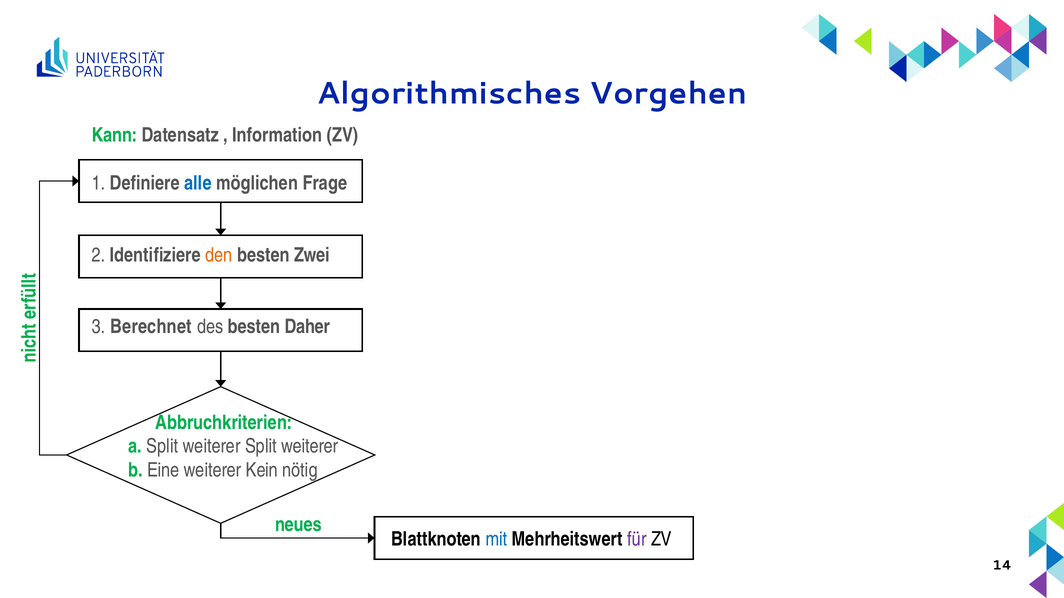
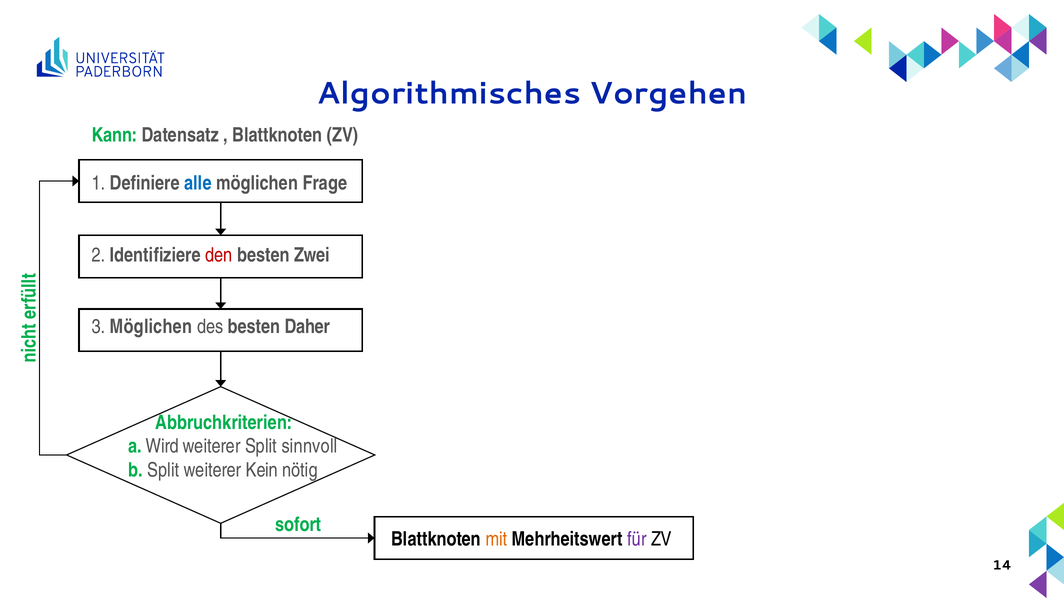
Information: Information -> Blattknoten (277, 136)
den colour: orange -> red (219, 255)
3 Berechnet: Berechnet -> Möglichen (151, 327)
a Split: Split -> Wird (162, 447)
weiterer Split weiterer: weiterer -> sinnvoll (310, 447)
b Eine: Eine -> Split (163, 471)
neues: neues -> sofort (298, 525)
mit colour: blue -> orange (496, 540)
